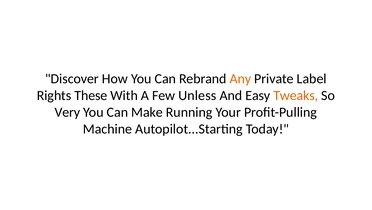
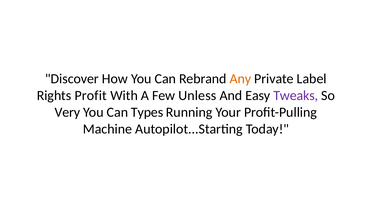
These: These -> Profit (91, 95)
Tweaks colour: orange -> purple (296, 95)
Make: Make -> Types (147, 112)
